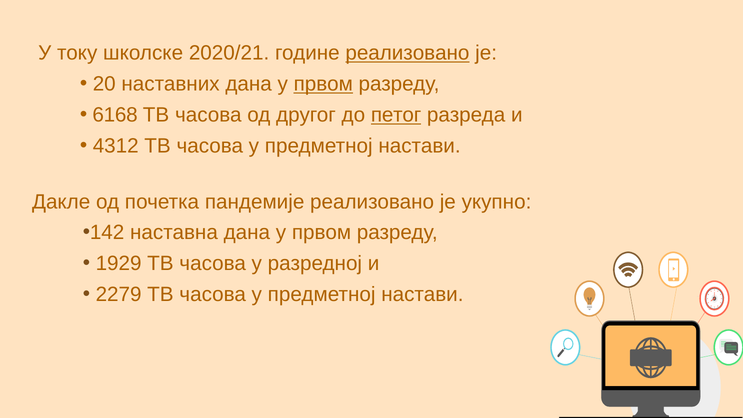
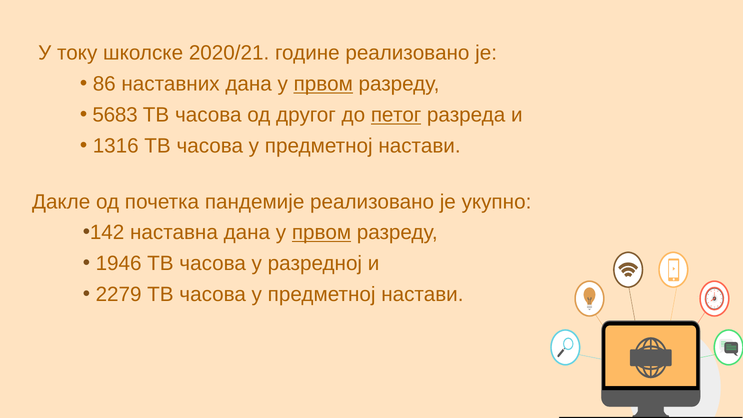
реализовано underline: present -> none (407, 53)
20: 20 -> 86 (104, 84)
6168: 6168 -> 5683 (115, 115)
4312: 4312 -> 1316 (116, 146)
првом underline: none -> present (322, 233)
1929: 1929 -> 1946 (119, 264)
